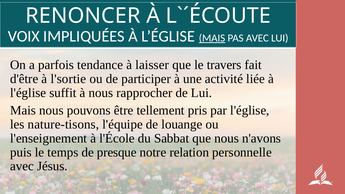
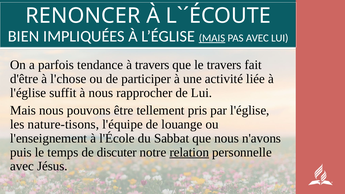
VOIX: VOIX -> BIEN (24, 36)
à laisser: laisser -> travers (152, 65)
l'sortie: l'sortie -> l'chose (68, 79)
presque: presque -> discuter (117, 152)
relation underline: none -> present (189, 152)
